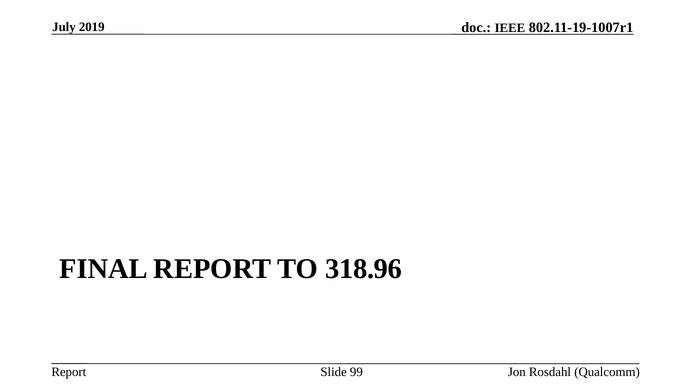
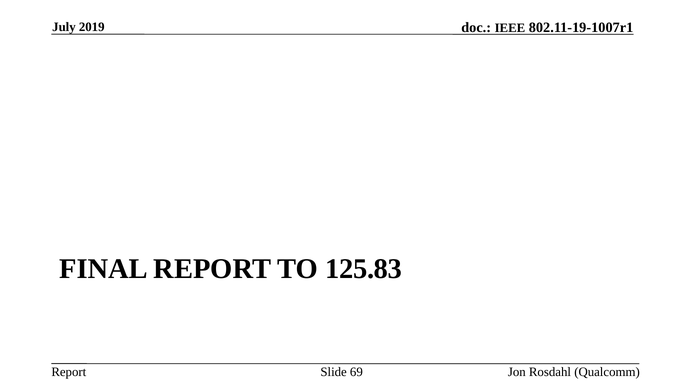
318.96: 318.96 -> 125.83 (364, 269)
99: 99 -> 69 (356, 372)
